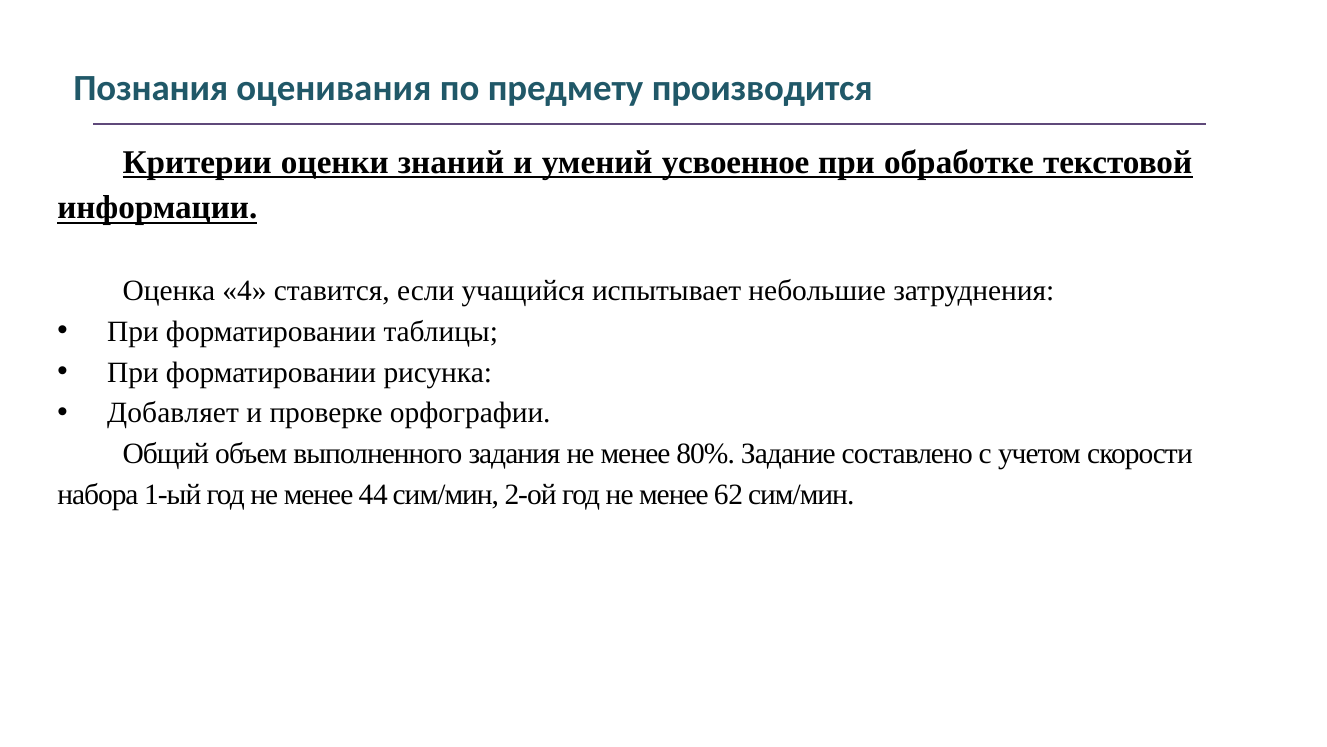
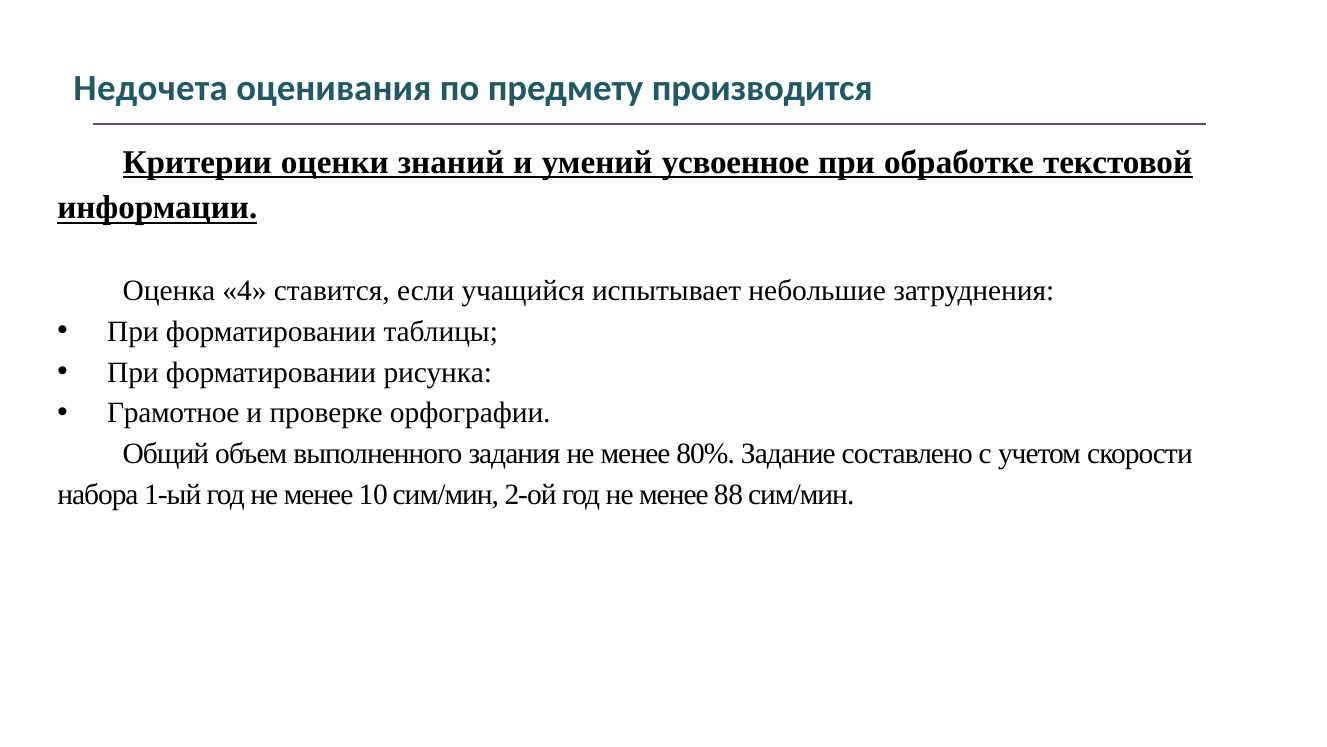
Познания: Познания -> Недочета (151, 88)
Добавляет: Добавляет -> Грамотное (173, 413)
44: 44 -> 10 (373, 495)
62: 62 -> 88 (729, 495)
